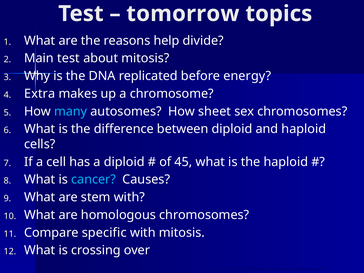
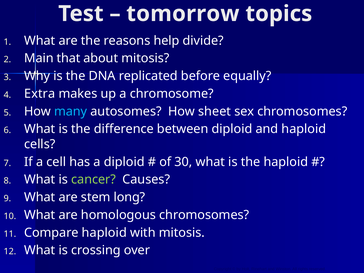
Main test: test -> that (69, 58)
energy: energy -> equally (247, 76)
45: 45 -> 30 (183, 162)
cancer colour: light blue -> light green (94, 180)
stem with: with -> long (129, 197)
Compare specific: specific -> haploid (104, 233)
